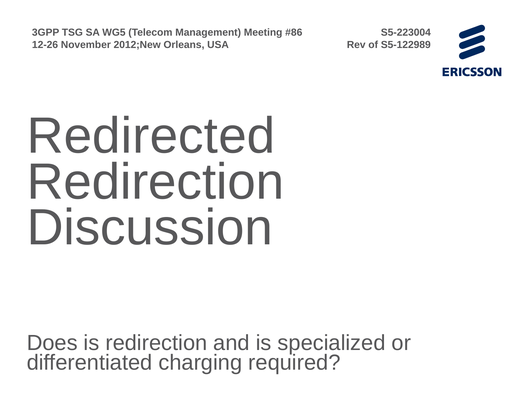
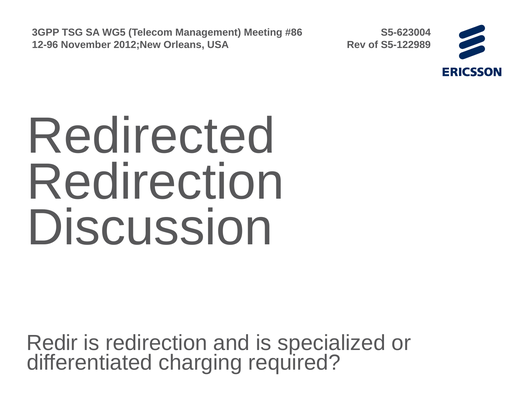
S5-223004: S5-223004 -> S5-623004 (406, 33)
12-26: 12-26 -> 12-96 (45, 45)
Does: Does -> Redir (52, 343)
